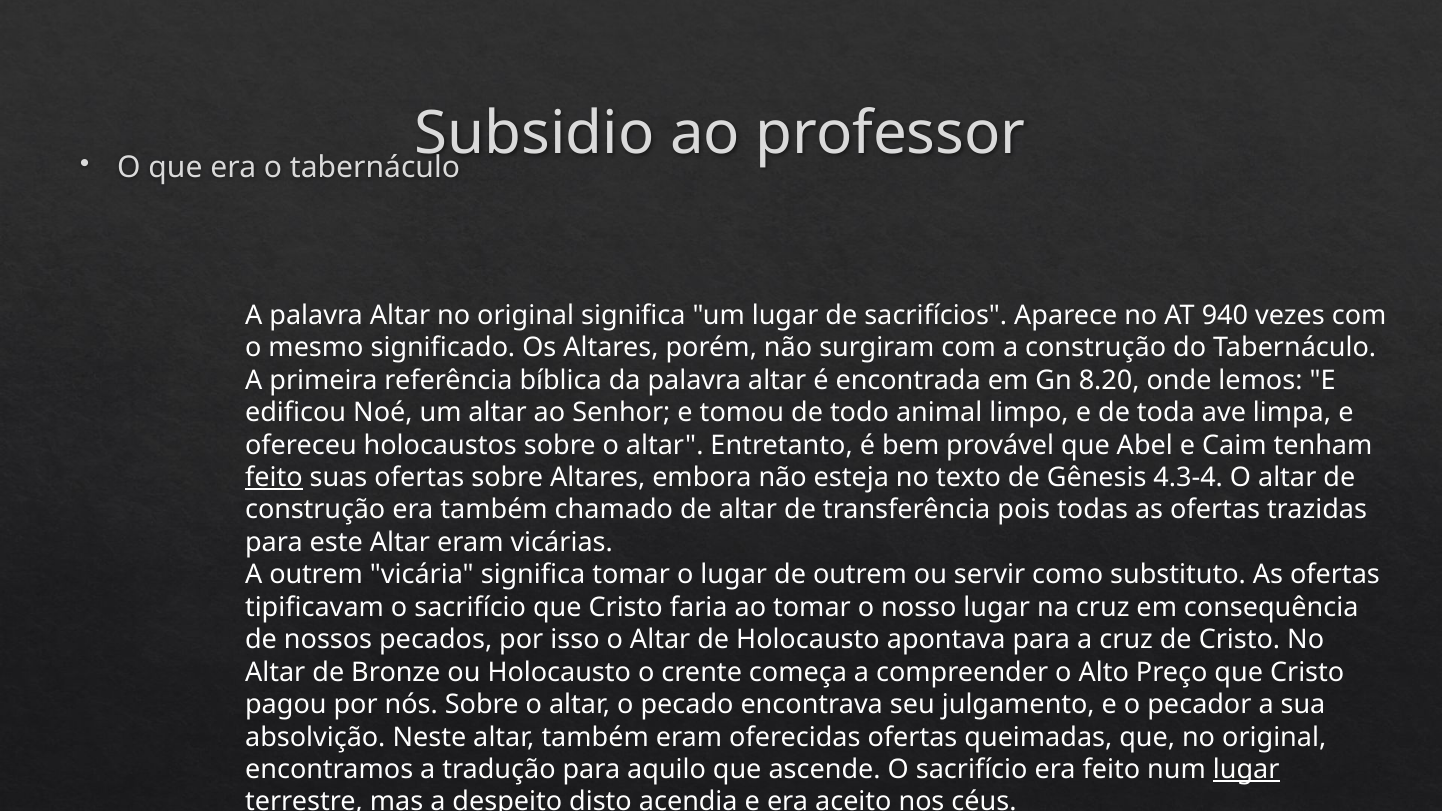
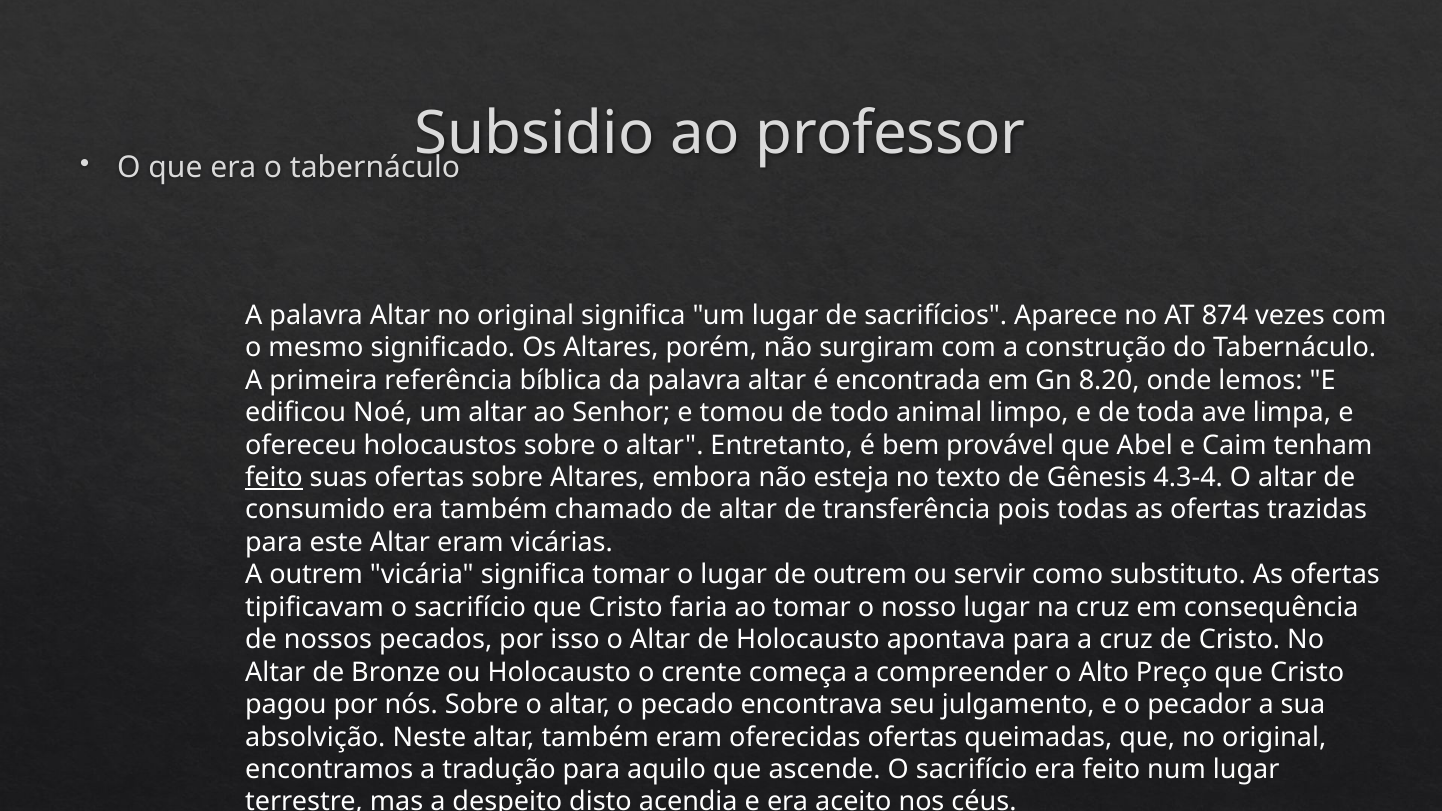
940: 940 -> 874 (1225, 315)
construção: construção -> consumido (315, 510)
lugar underline: present -> none (1246, 770)
